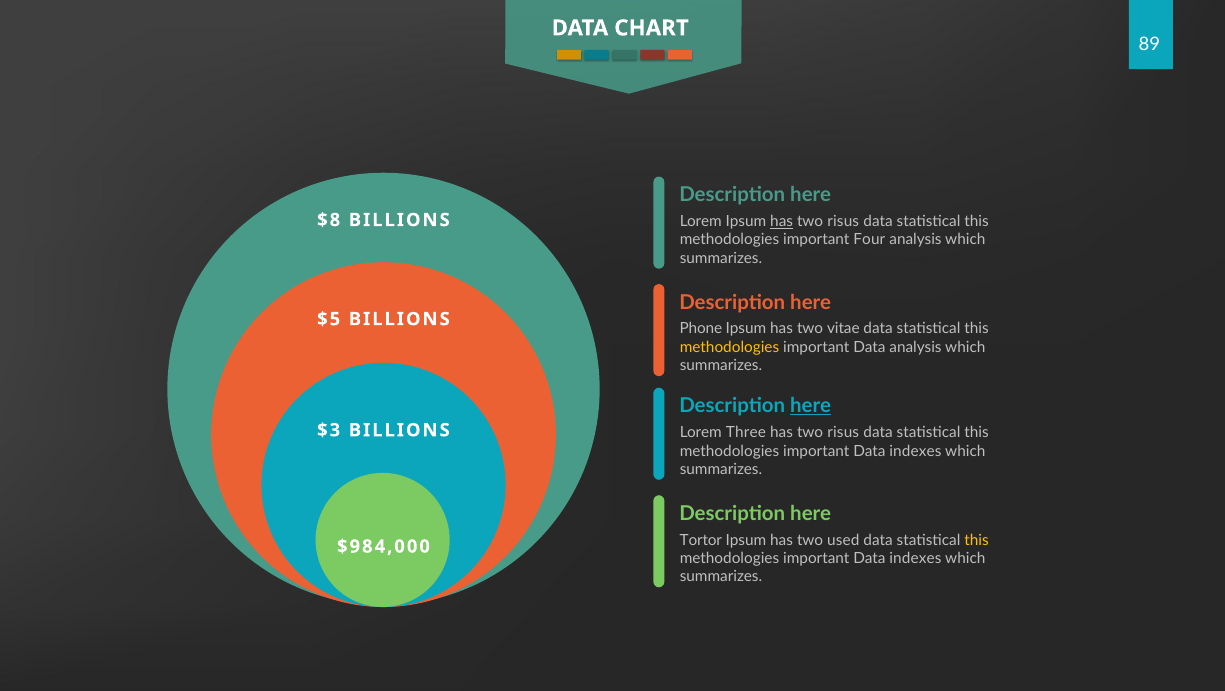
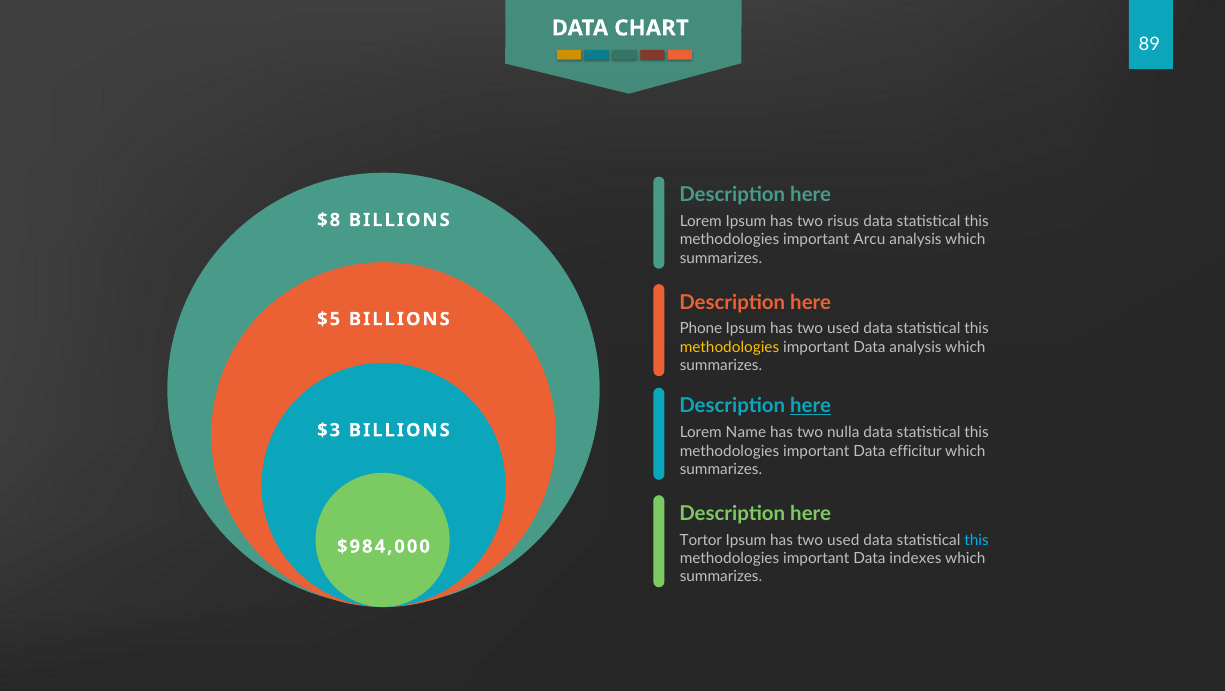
has underline: present -> none (782, 221)
Four: Four -> Arcu (869, 240)
vitae: vitae -> used (843, 329)
Three: Three -> Name (746, 432)
risus: risus -> nulla (843, 432)
indexes: indexes -> efficitur (916, 451)
this colour: yellow -> light blue (977, 540)
